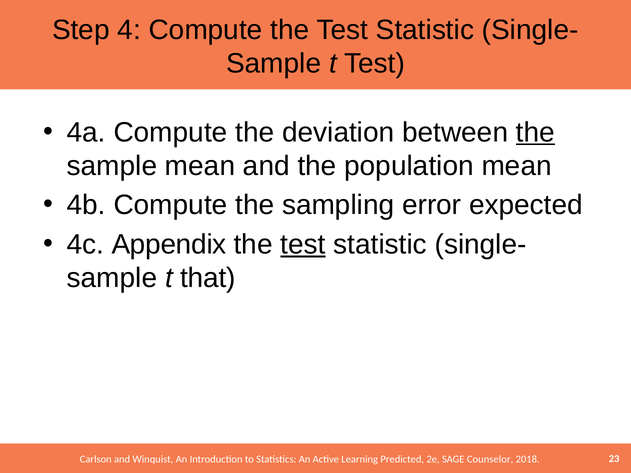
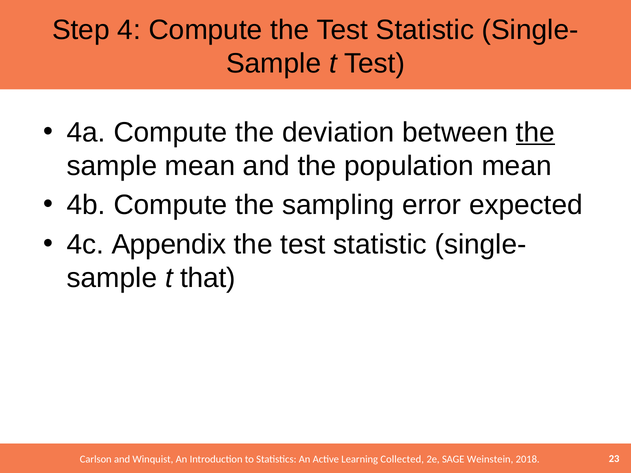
test underline: present -> none (303, 245)
Predicted: Predicted -> Collected (402, 459)
Counselor: Counselor -> Weinstein (490, 459)
